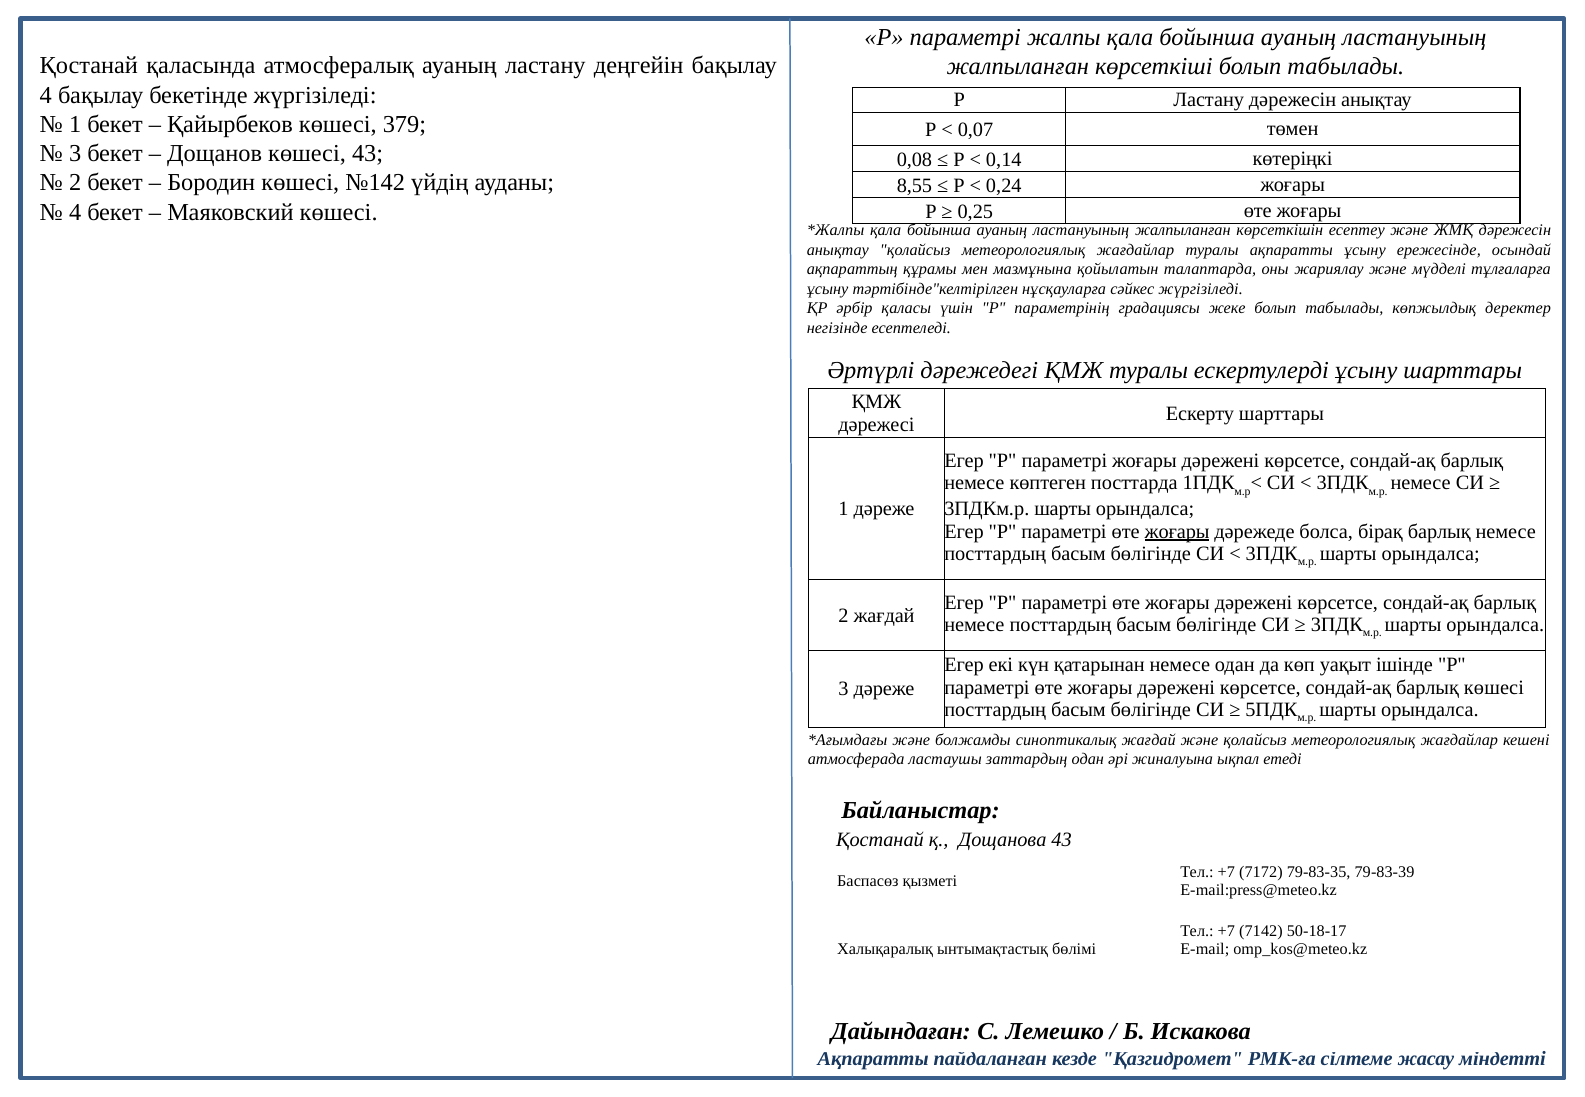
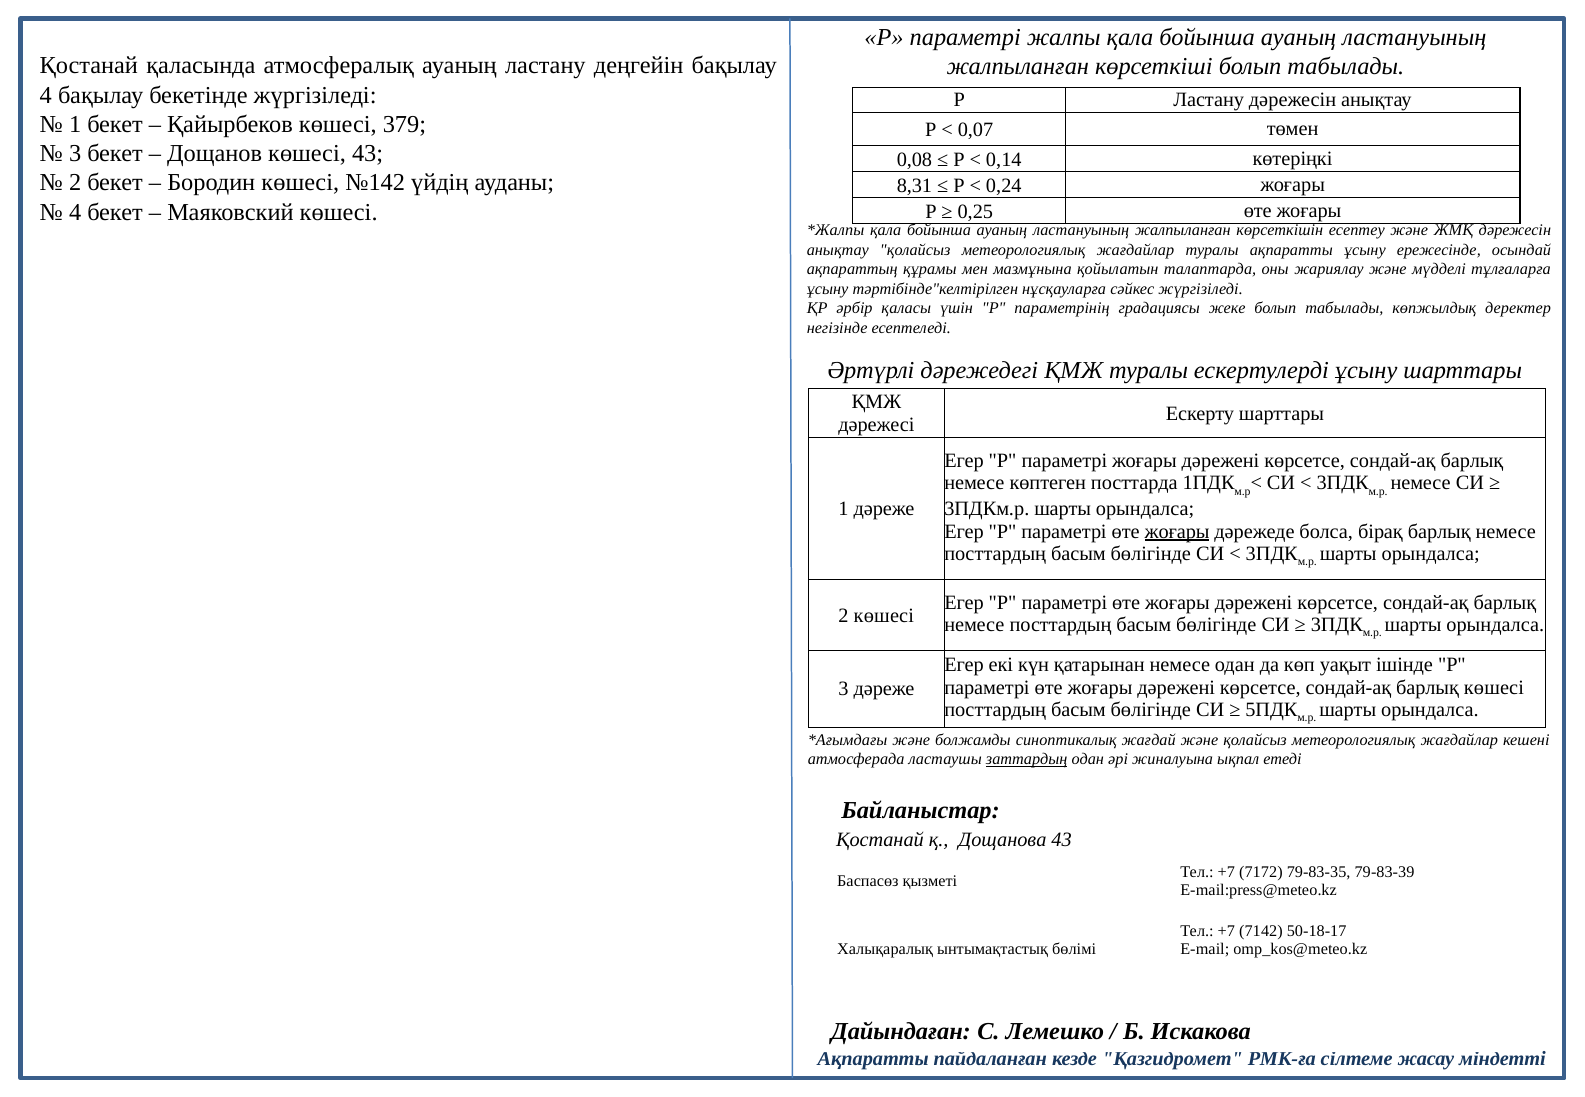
8,55: 8,55 -> 8,31 (914, 186)
2 жағдай: жағдай -> көшесі (884, 616)
заттардың underline: none -> present (1027, 759)
